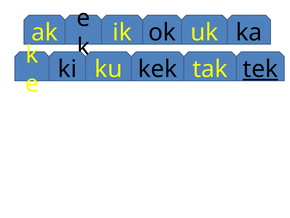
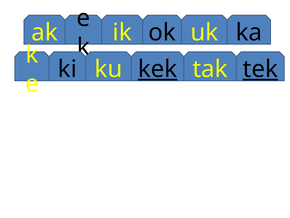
kek underline: none -> present (158, 69)
